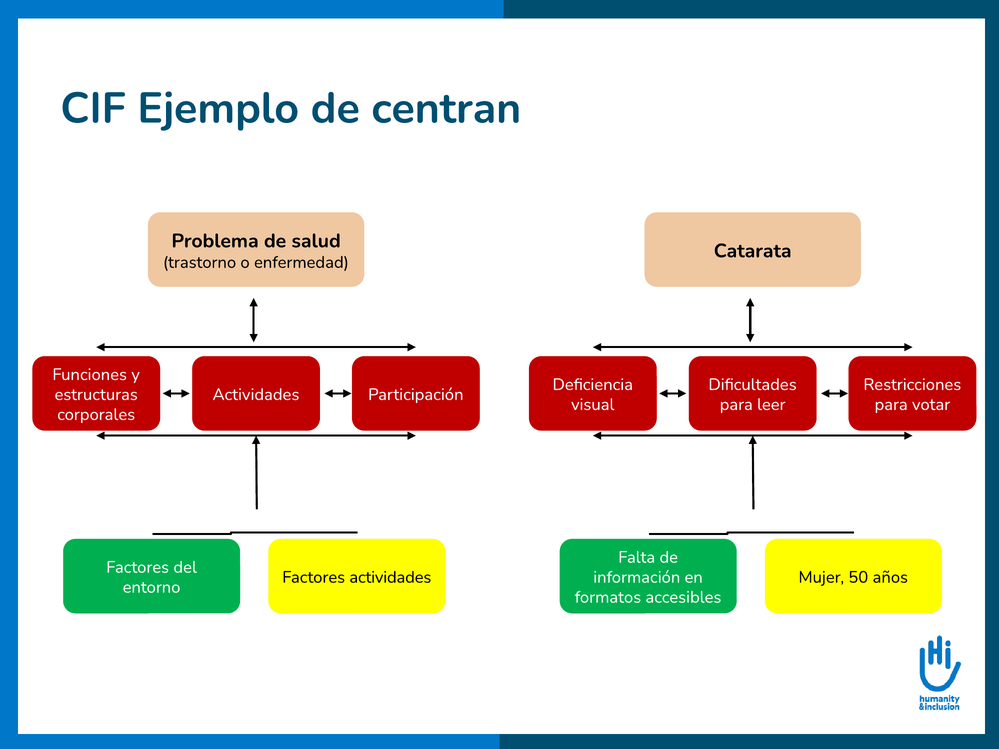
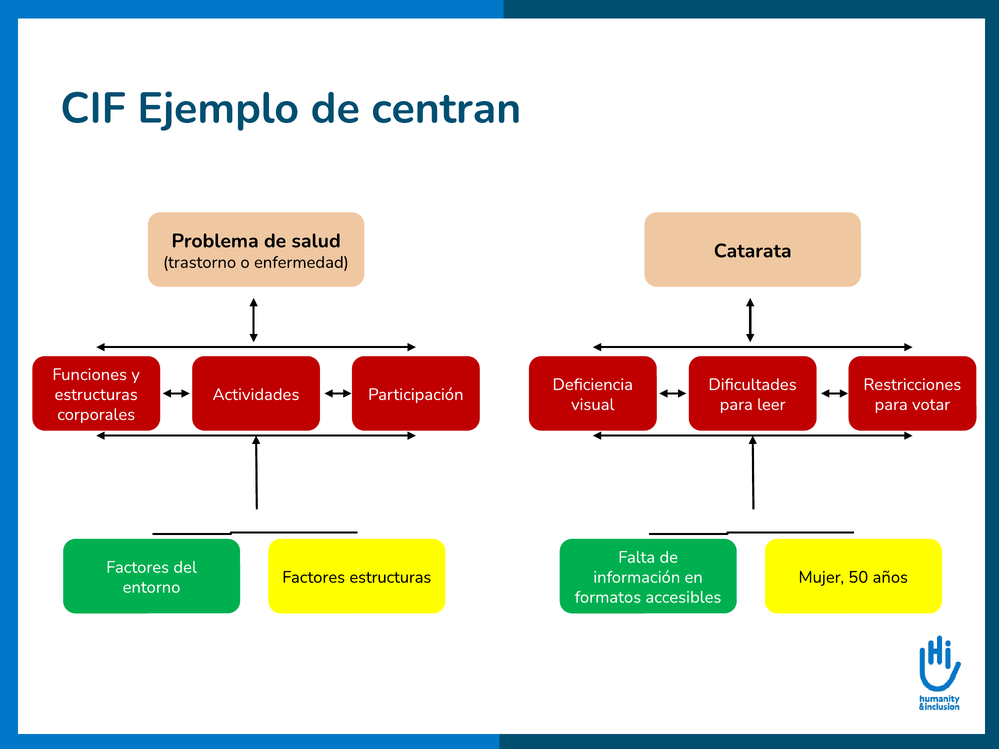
Factores actividades: actividades -> estructuras (390, 577)
